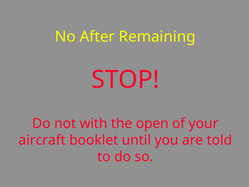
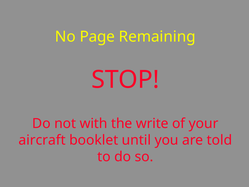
After: After -> Page (97, 37)
open: open -> write (152, 123)
